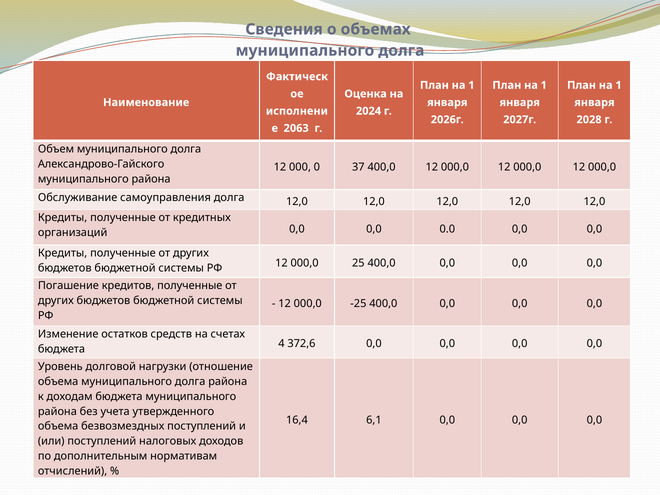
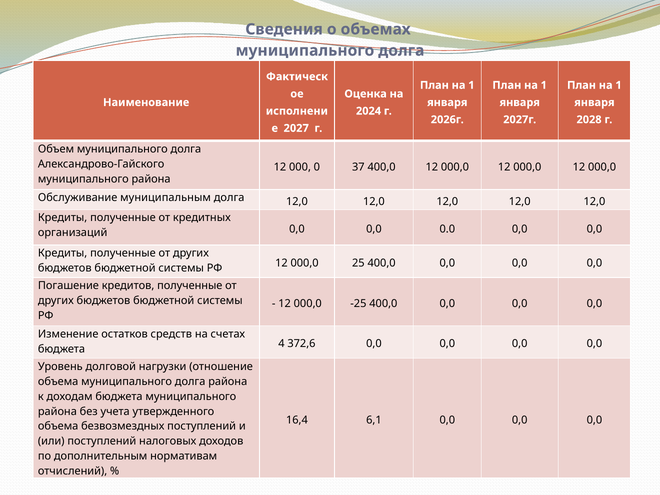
2063: 2063 -> 2027 (296, 128)
самоуправления: самоуправления -> муниципальным (166, 198)
